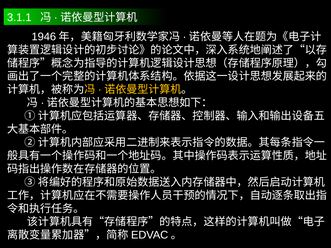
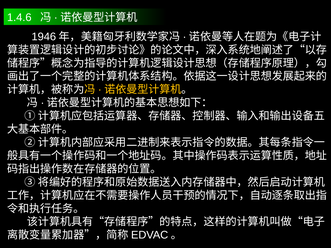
3.1.1: 3.1.1 -> 1.4.6 (19, 18)
